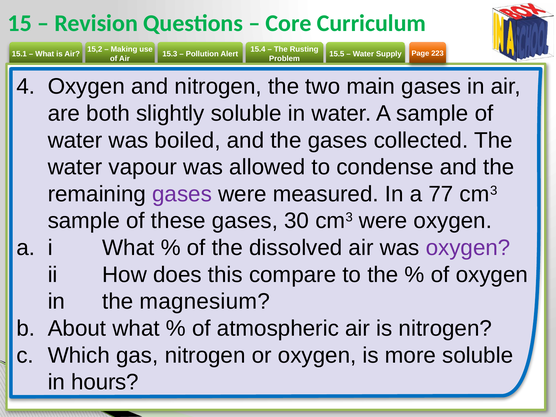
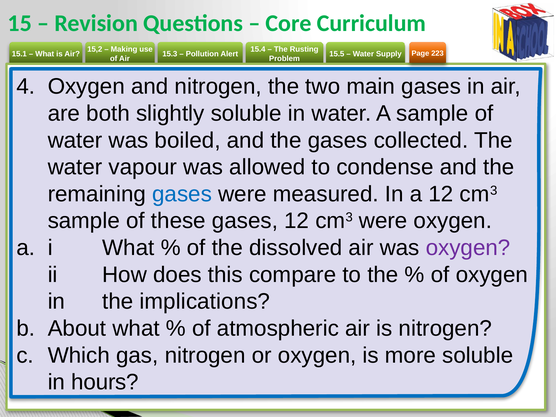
gases colour: purple -> blue (182, 194)
a 77: 77 -> 12 (441, 194)
gases 30: 30 -> 12 (297, 221)
magnesium: magnesium -> implications (205, 302)
